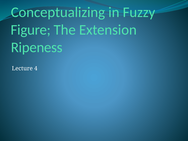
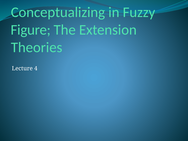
Ripeness: Ripeness -> Theories (37, 47)
